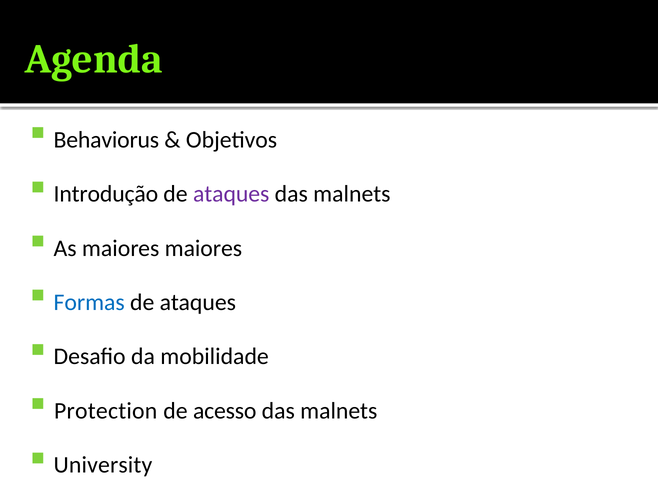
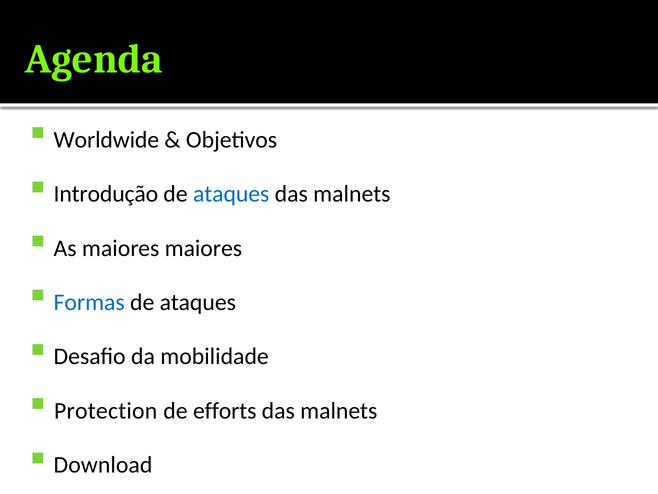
Behaviorus: Behaviorus -> Worldwide (106, 140)
ataques colour: purple -> blue (231, 194)
acesso: acesso -> efforts (225, 410)
University: University -> Download (103, 465)
